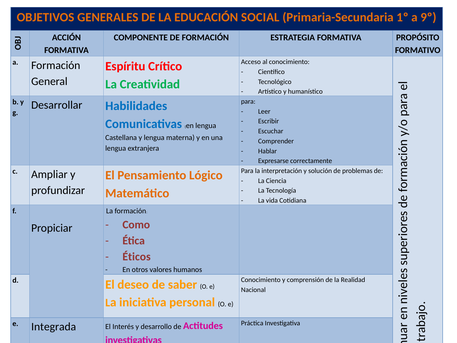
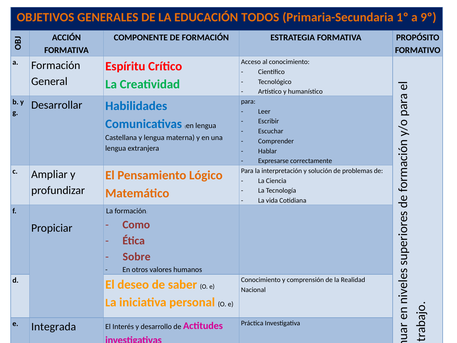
SOCIAL: SOCIAL -> TODOS (260, 17)
Éticos: Éticos -> Sobre (137, 257)
